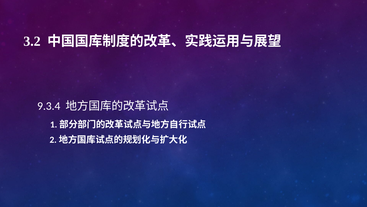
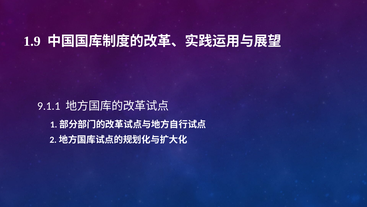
3.2: 3.2 -> 1.9 (32, 41)
9.3.4: 9.3.4 -> 9.1.1 (49, 106)
